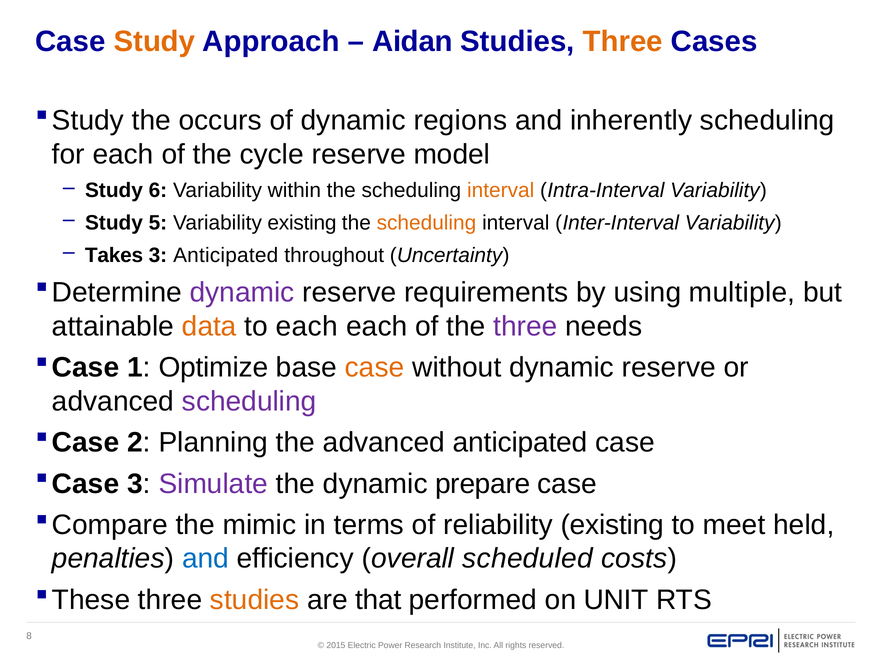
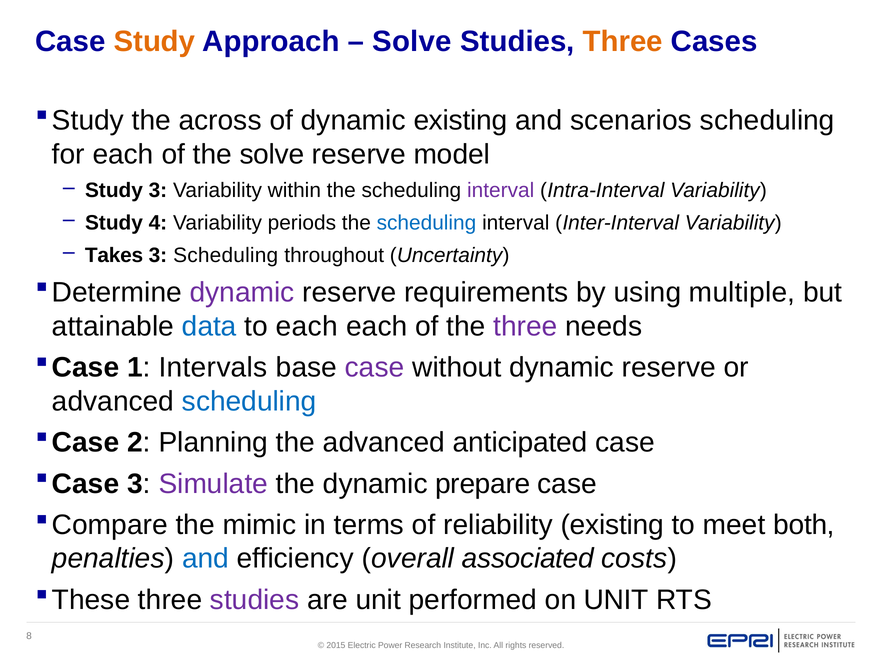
Aidan: Aidan -> Solve (412, 42)
occurs: occurs -> across (220, 120)
dynamic regions: regions -> existing (461, 120)
inherently: inherently -> scenarios (631, 120)
the cycle: cycle -> solve (272, 154)
Study 6: 6 -> 3 (158, 190)
interval colour: orange -> purple (501, 190)
5: 5 -> 4 (158, 223)
Variability existing: existing -> periods (302, 223)
scheduling colour: orange -> blue (426, 223)
3 Anticipated: Anticipated -> Scheduling (226, 255)
data colour: orange -> blue (209, 326)
Optimize: Optimize -> Intervals (213, 367)
case colour: orange -> purple (375, 367)
scheduling colour: purple -> blue (249, 401)
held: held -> both (804, 524)
scheduled: scheduled -> associated (528, 558)
studies colour: orange -> purple (255, 599)
are that: that -> unit (378, 599)
